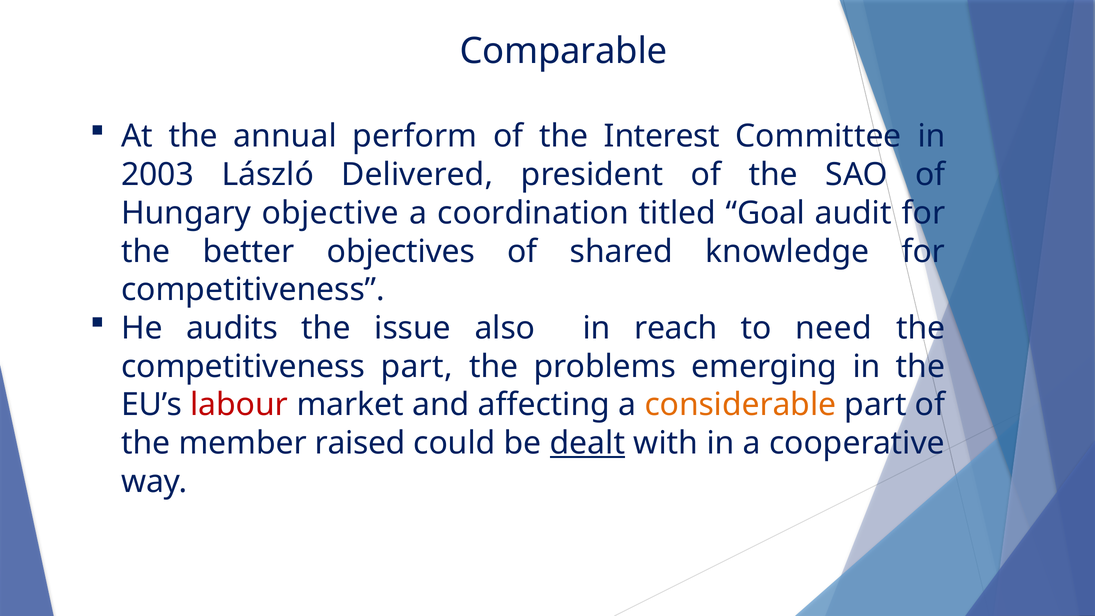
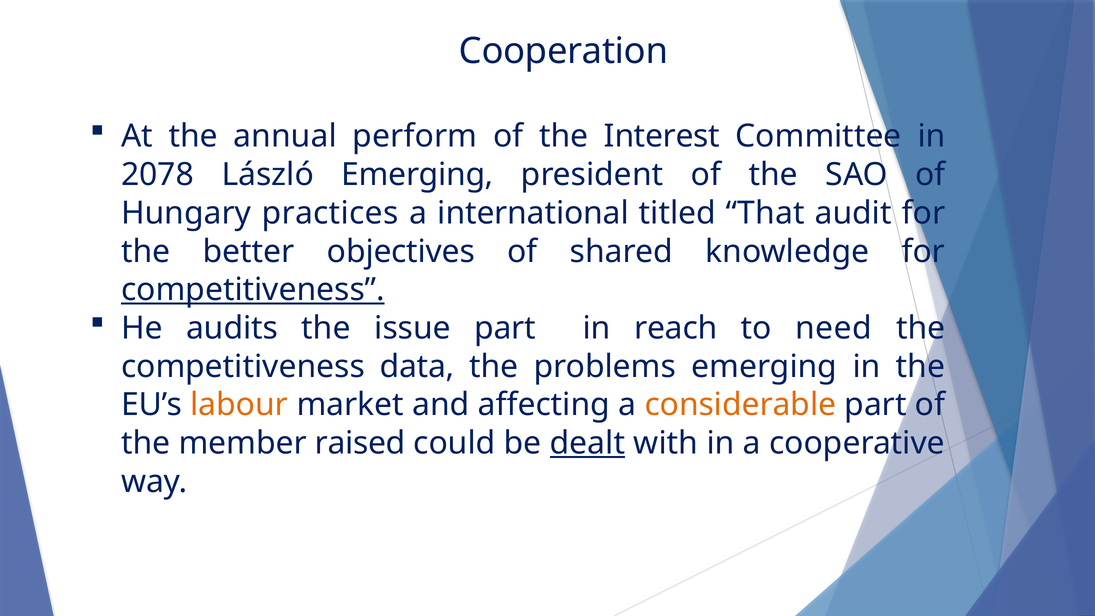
Comparable: Comparable -> Cooperation (564, 51)
2003: 2003 -> 2078 (157, 175)
László Delivered: Delivered -> Emerging (417, 175)
objective: objective -> practices (330, 213)
coordination: coordination -> international (533, 213)
Goal: Goal -> That (765, 213)
competitiveness underline: none -> present (253, 290)
issue also: also -> part (505, 328)
competitiveness part: part -> data (417, 367)
labour colour: red -> orange (239, 405)
